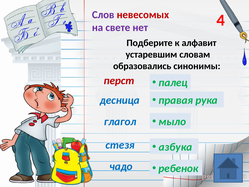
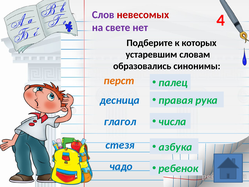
алфавит: алфавит -> которых (199, 43)
перст colour: red -> orange (119, 81)
мыло: мыло -> числа (172, 121)
